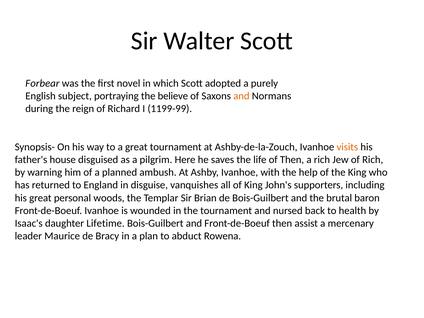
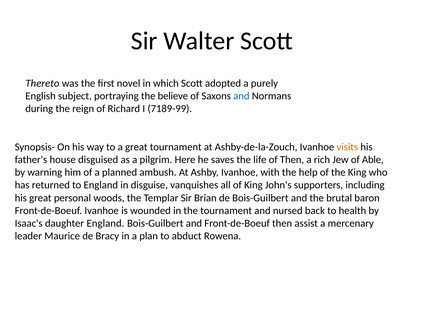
Forbear: Forbear -> Thereto (42, 83)
and colour: orange -> blue (241, 96)
1199-99: 1199-99 -> 7189-99 (170, 109)
of Rich: Rich -> Able (373, 160)
daughter Lifetime: Lifetime -> England (106, 223)
